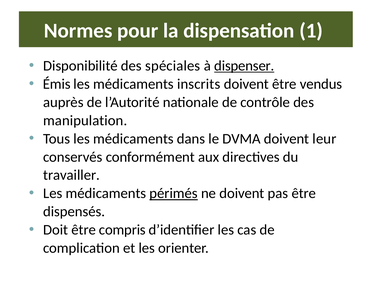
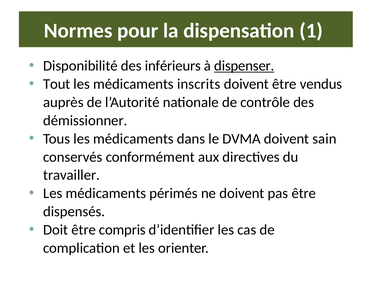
spéciales: spéciales -> inférieurs (173, 66)
Émis: Émis -> Tout (57, 84)
manipulation: manipulation -> démissionner (85, 121)
leur: leur -> sain (324, 139)
périmés underline: present -> none (174, 194)
